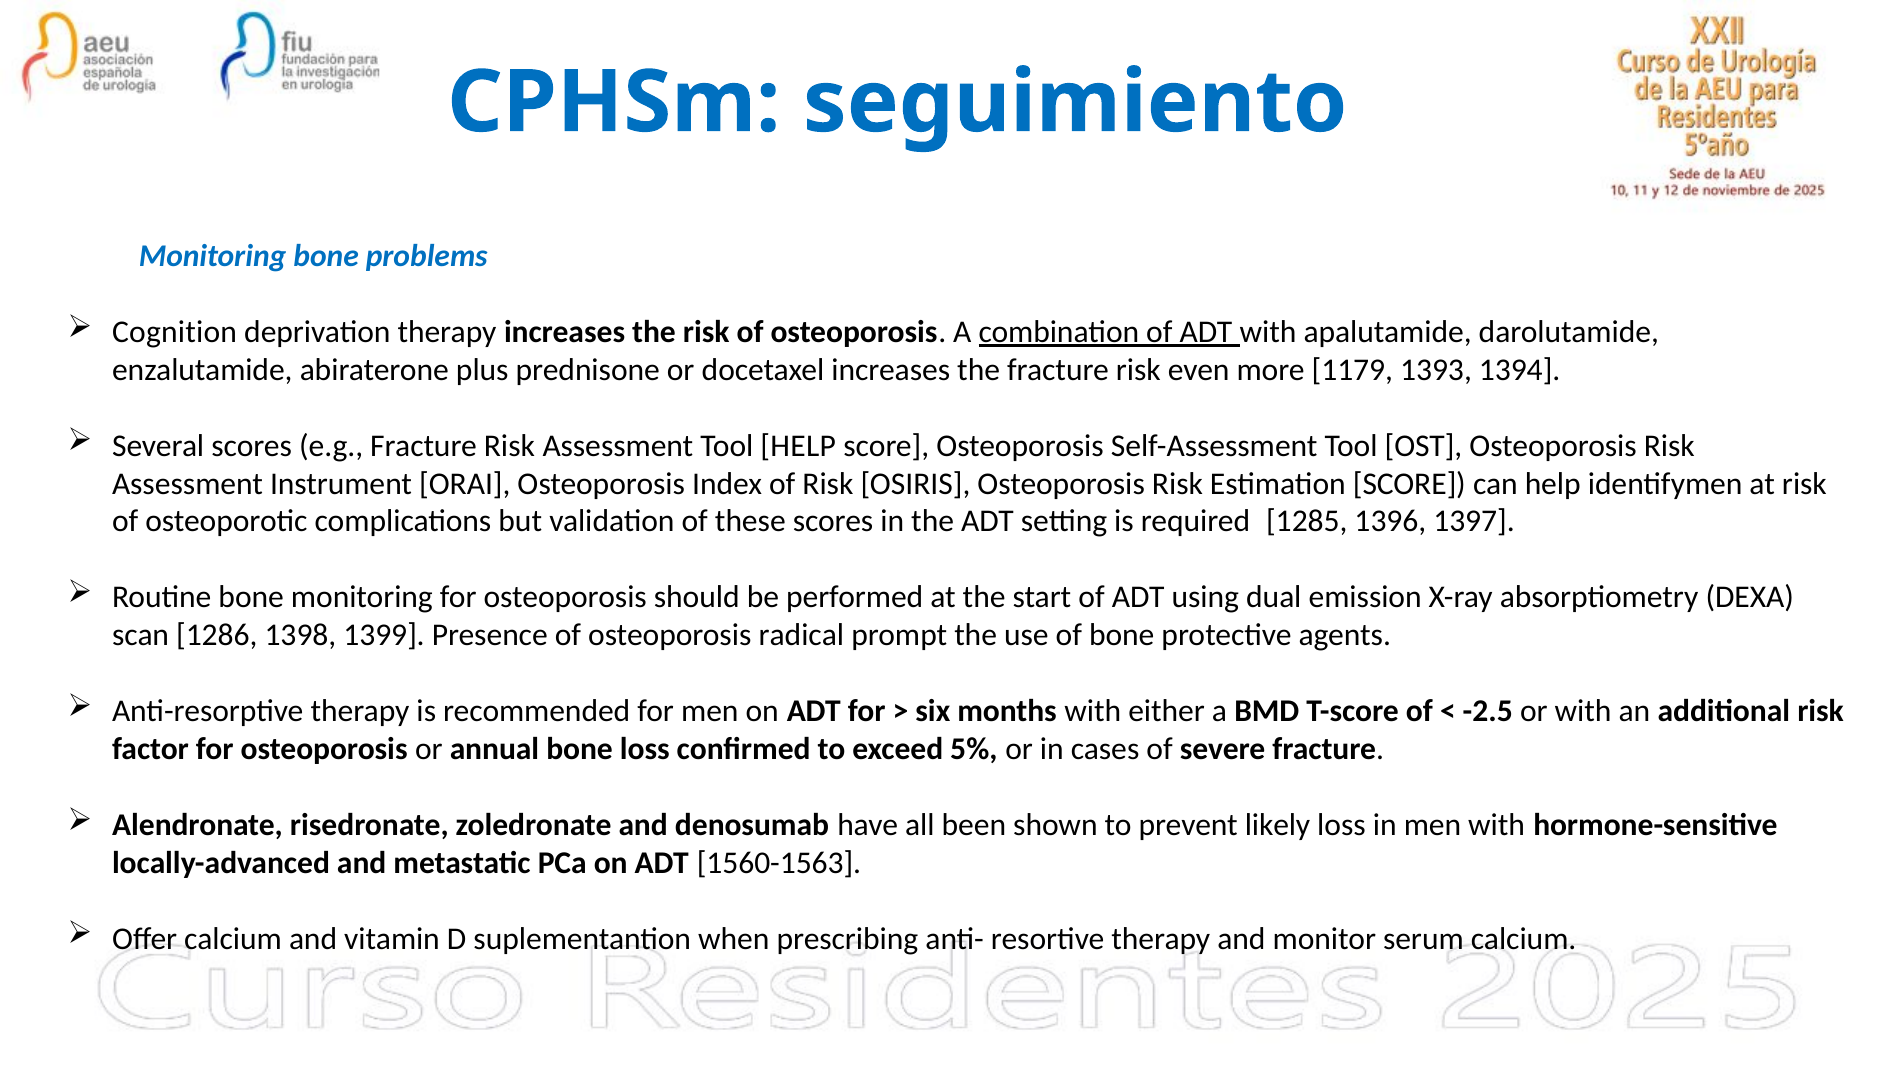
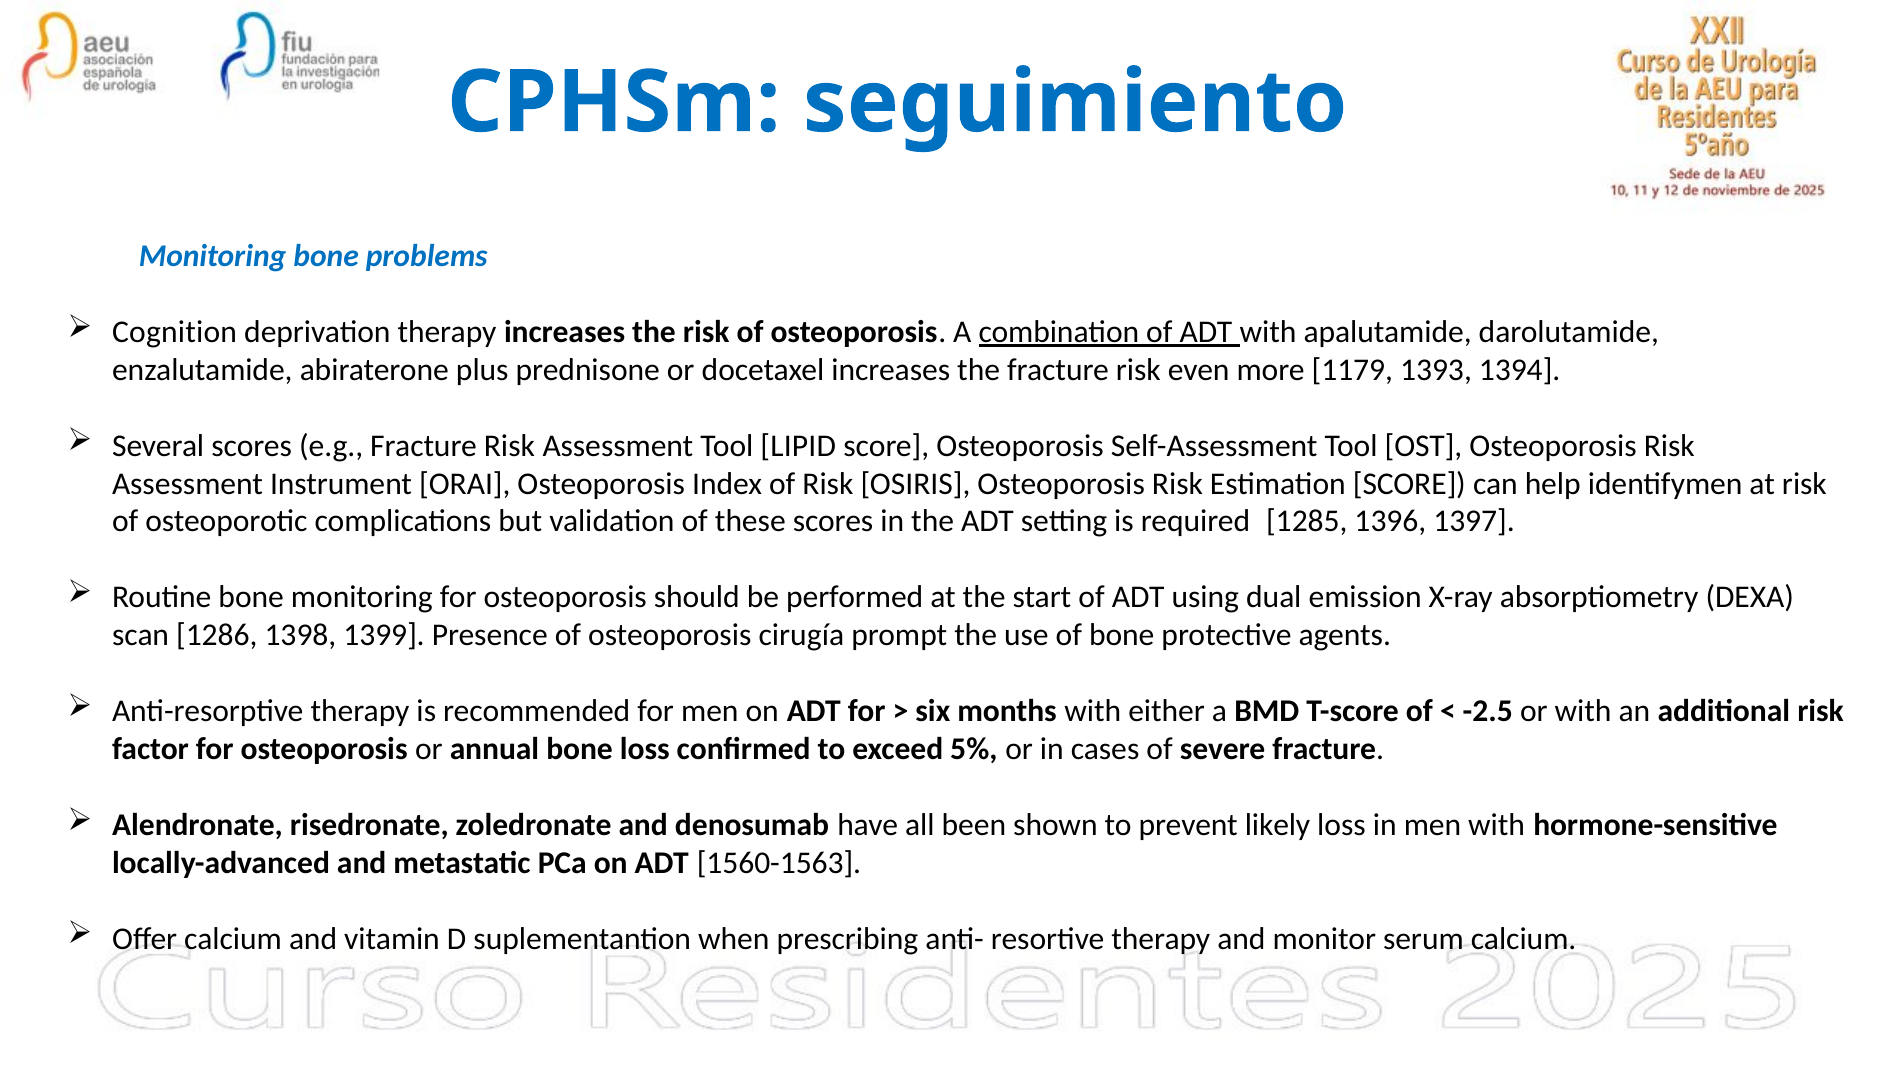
Tool HELP: HELP -> LIPID (798, 446)
radical: radical -> cirugía (801, 635)
